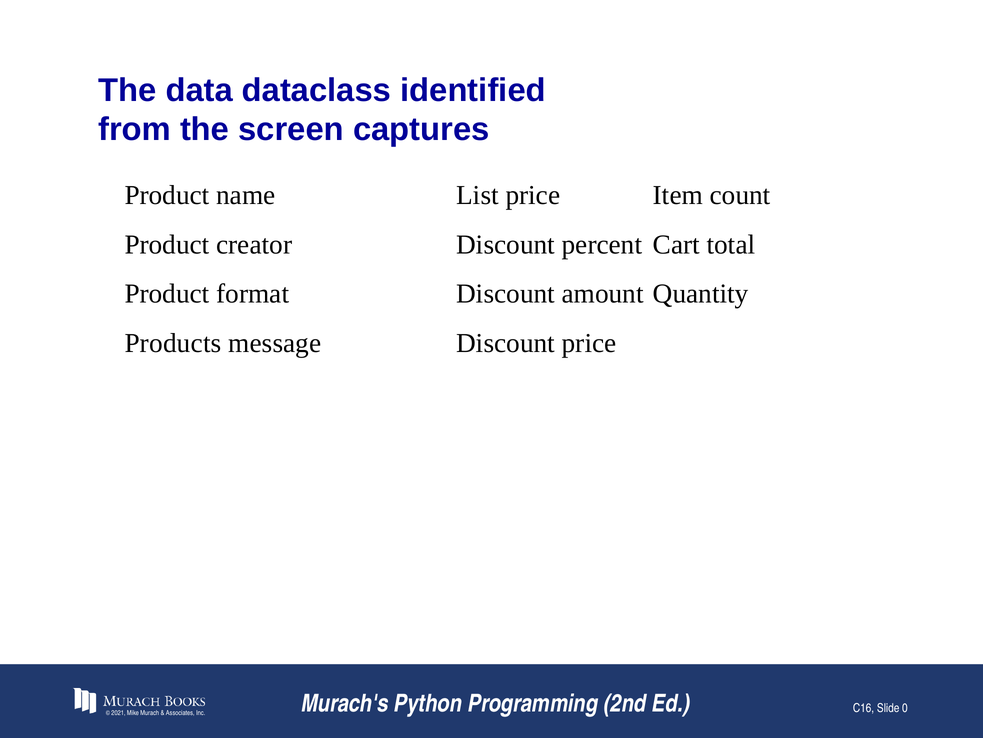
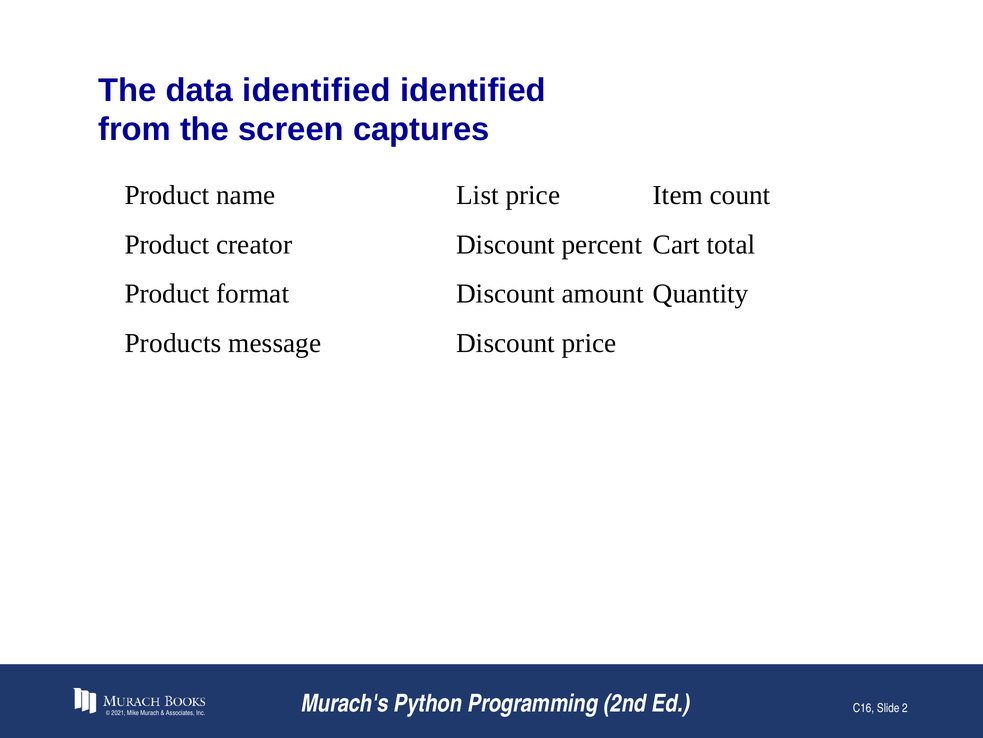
data dataclass: dataclass -> identified (316, 90)
0: 0 -> 2 (905, 707)
